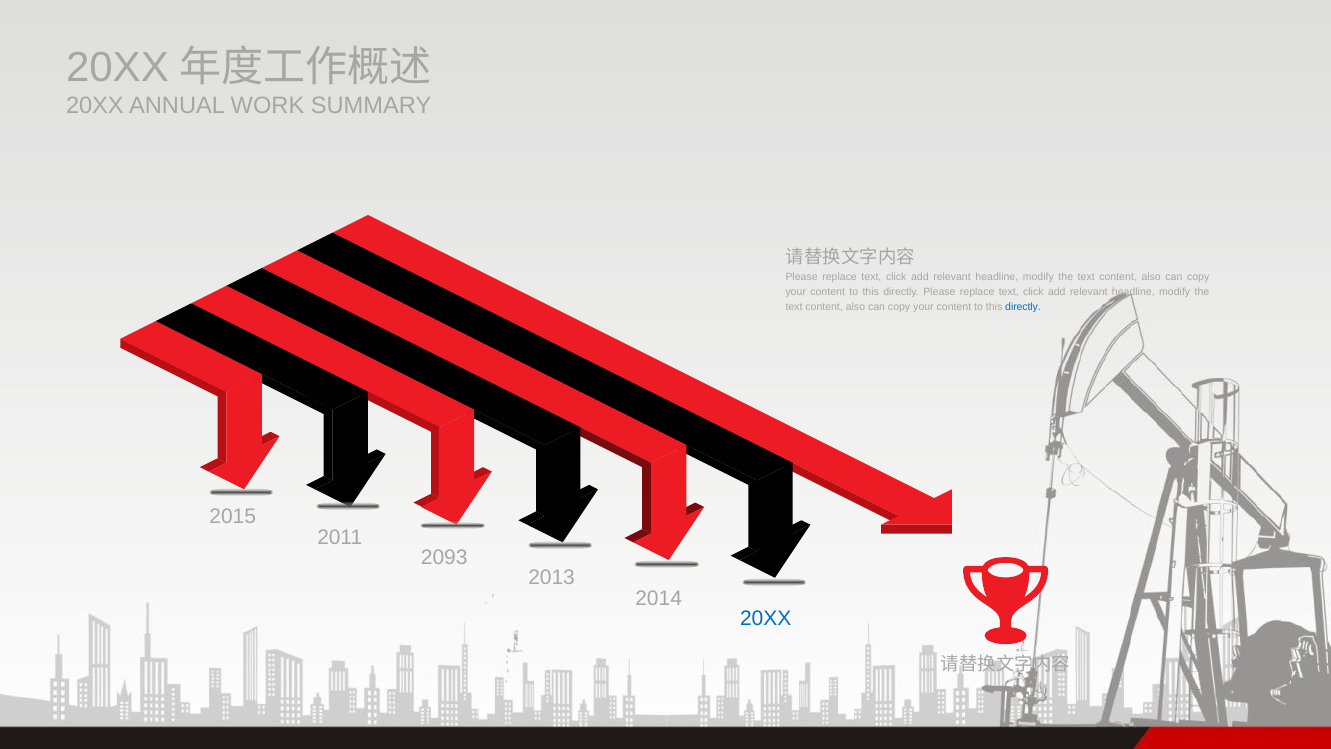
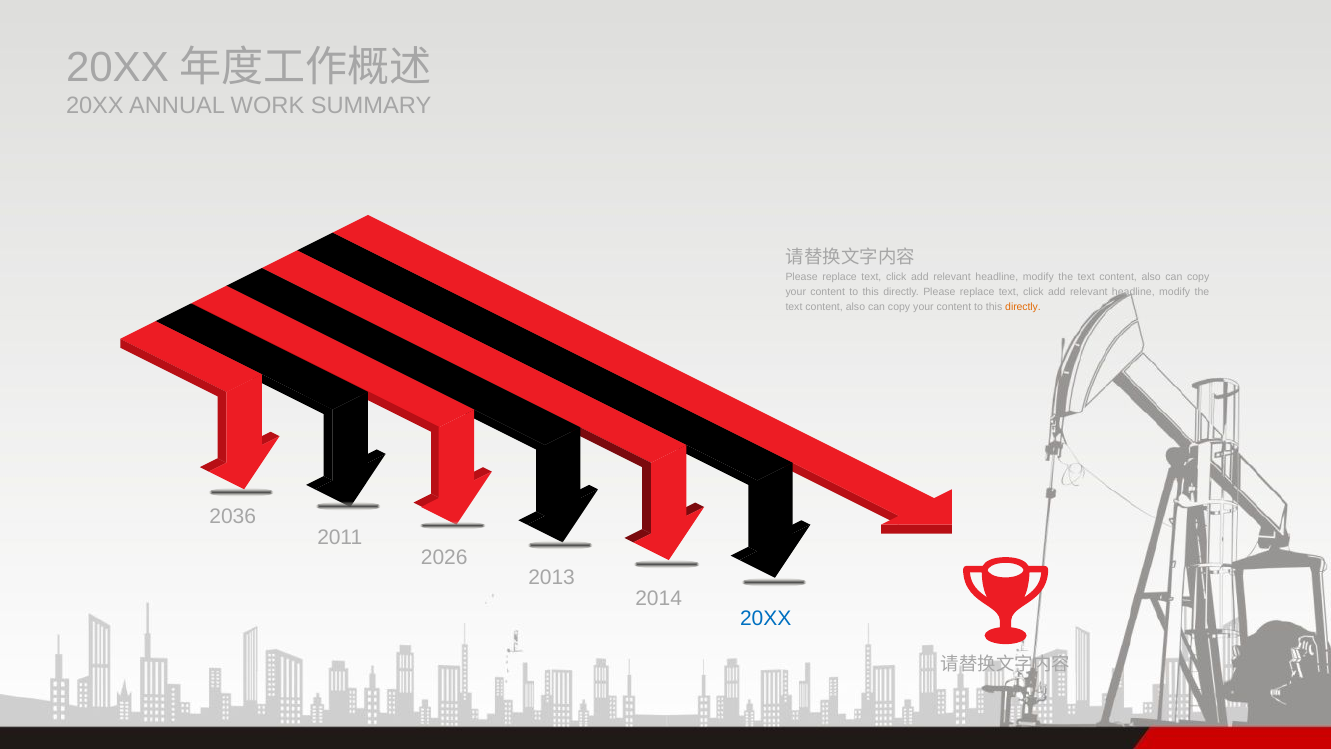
directly colour: blue -> orange (1023, 307)
2015: 2015 -> 2036 (233, 517)
2093: 2093 -> 2026 (444, 557)
